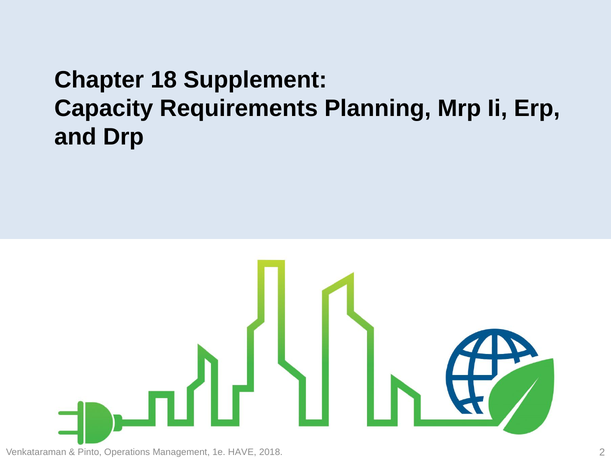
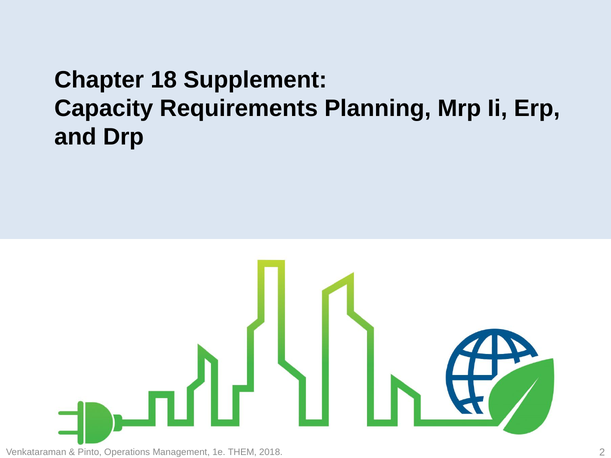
HAVE: HAVE -> THEM (242, 452)
